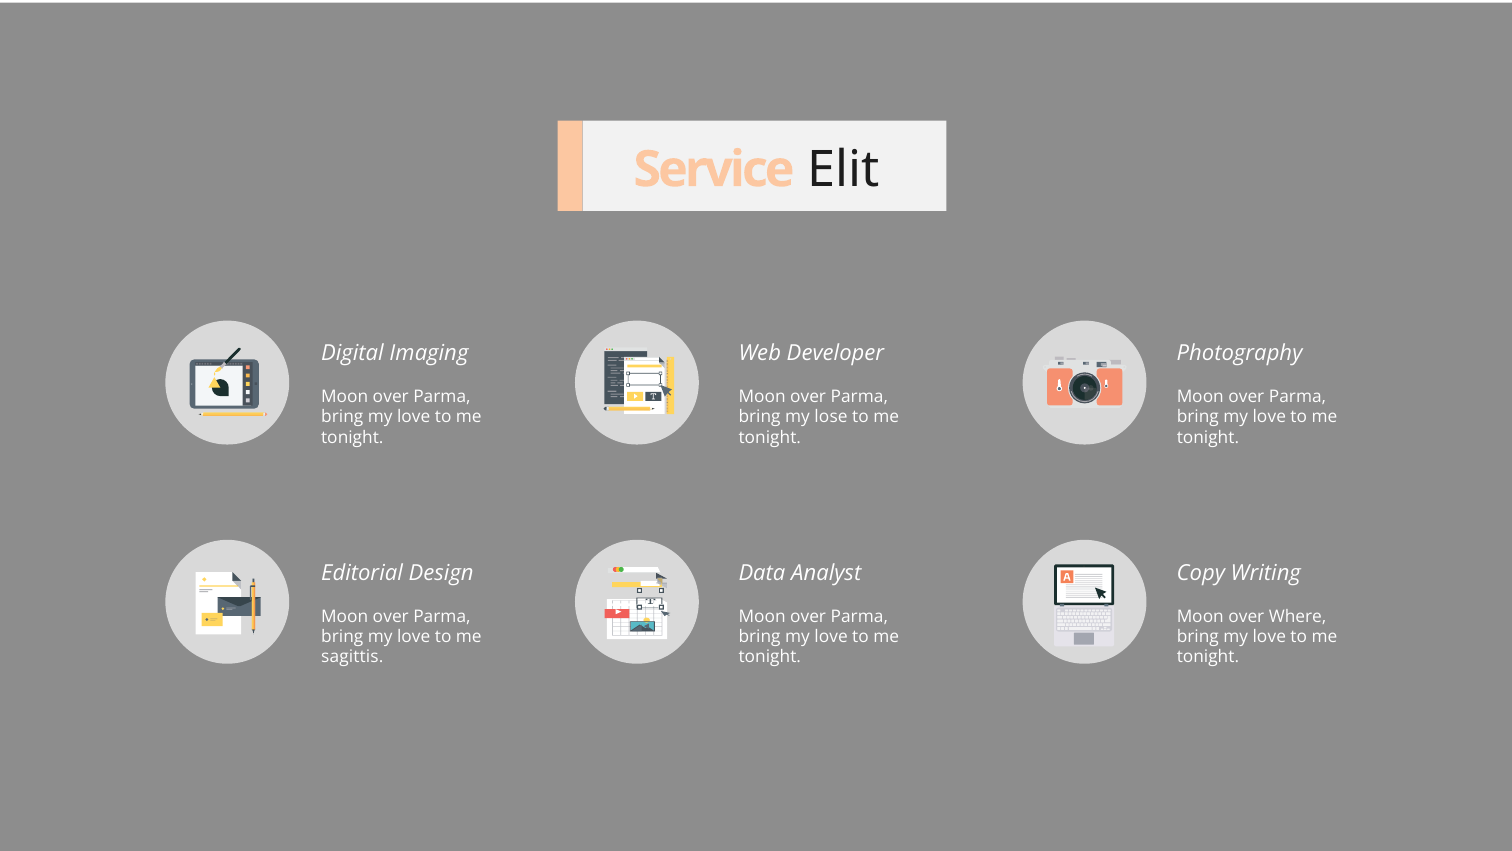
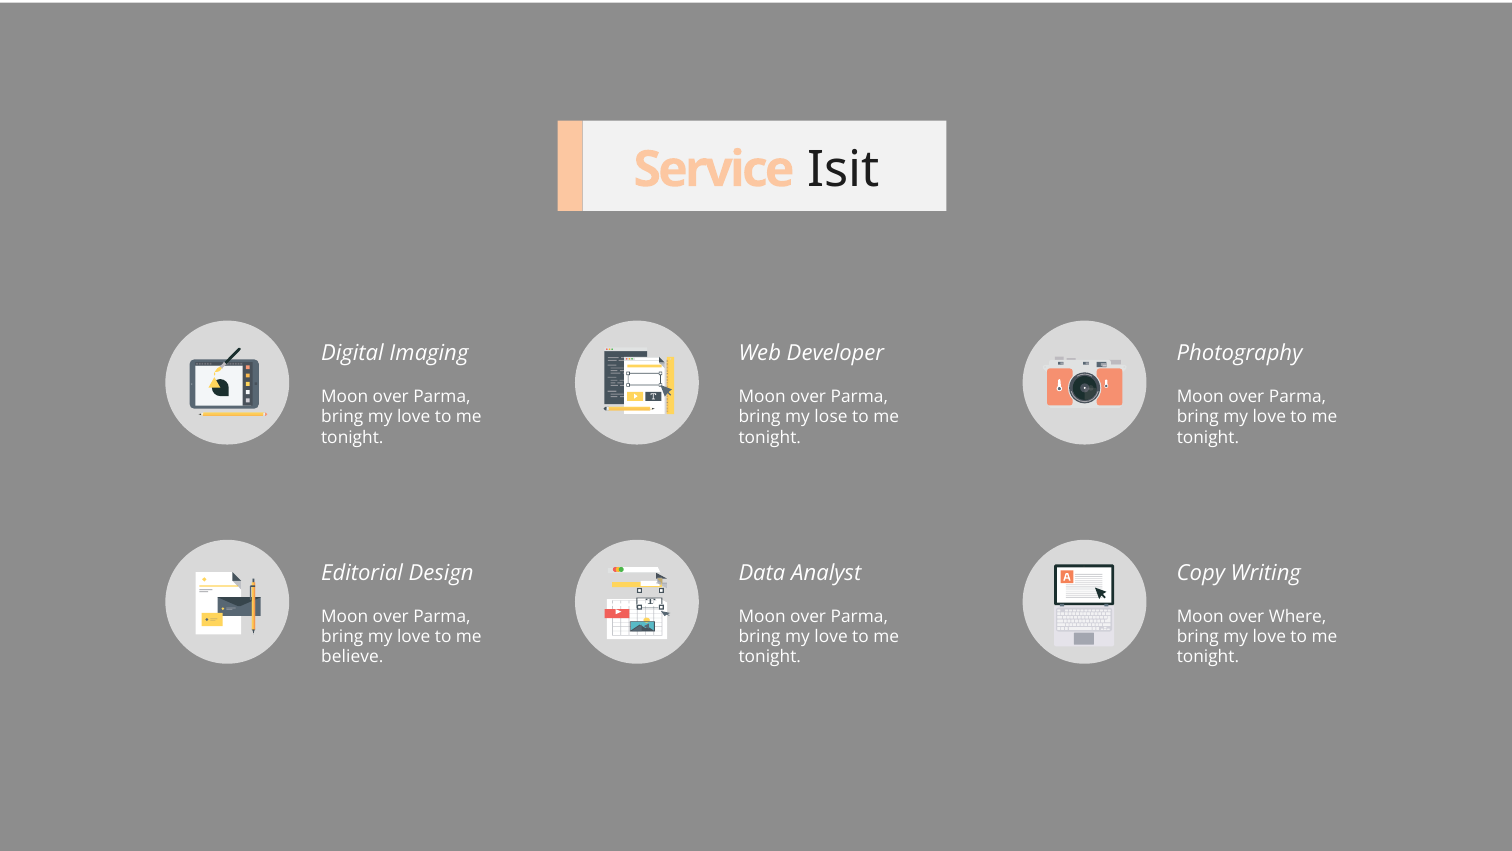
Elit: Elit -> Isit (844, 169)
sagittis: sagittis -> believe (352, 657)
